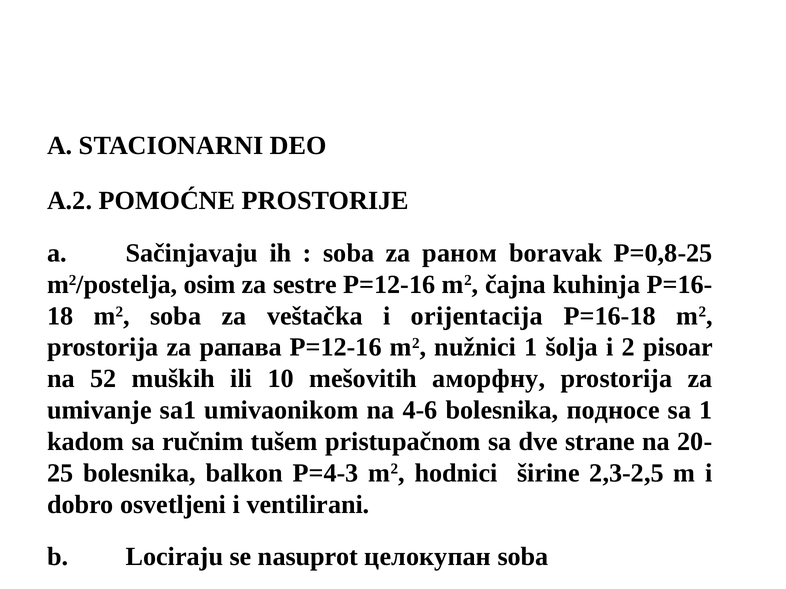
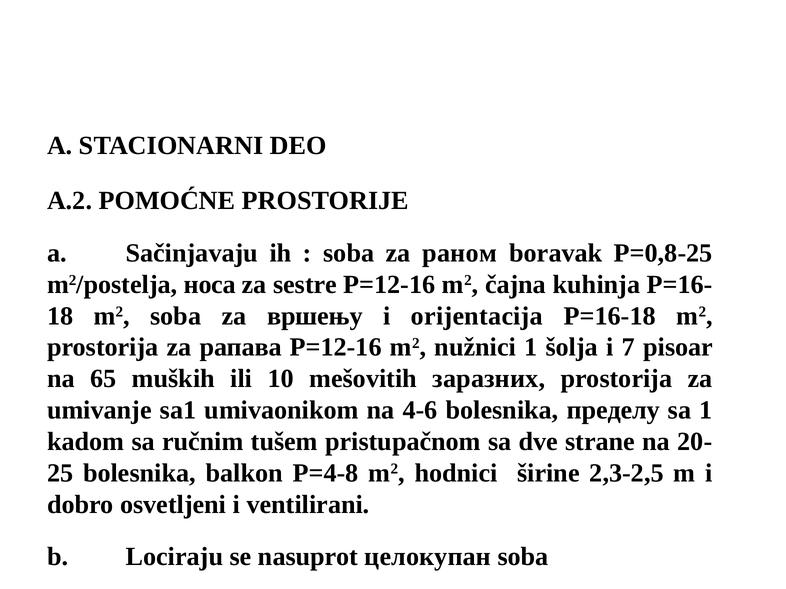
osim: osim -> носа (210, 285)
veštačka: veštačka -> вршењу (315, 316)
2: 2 -> 7 (628, 348)
52: 52 -> 65 (103, 379)
аморфну: аморфну -> заразних (489, 379)
подносе: подносе -> пределу (613, 410)
P=4-3: P=4-3 -> P=4-8 (326, 473)
